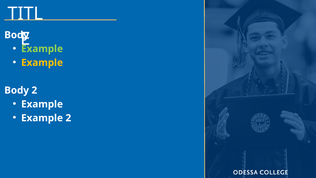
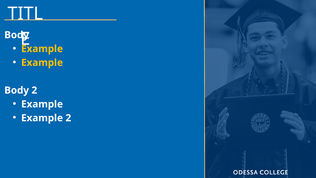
Example colour: light green -> yellow (42, 49)
